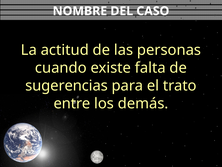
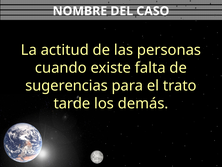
entre: entre -> tarde (72, 103)
